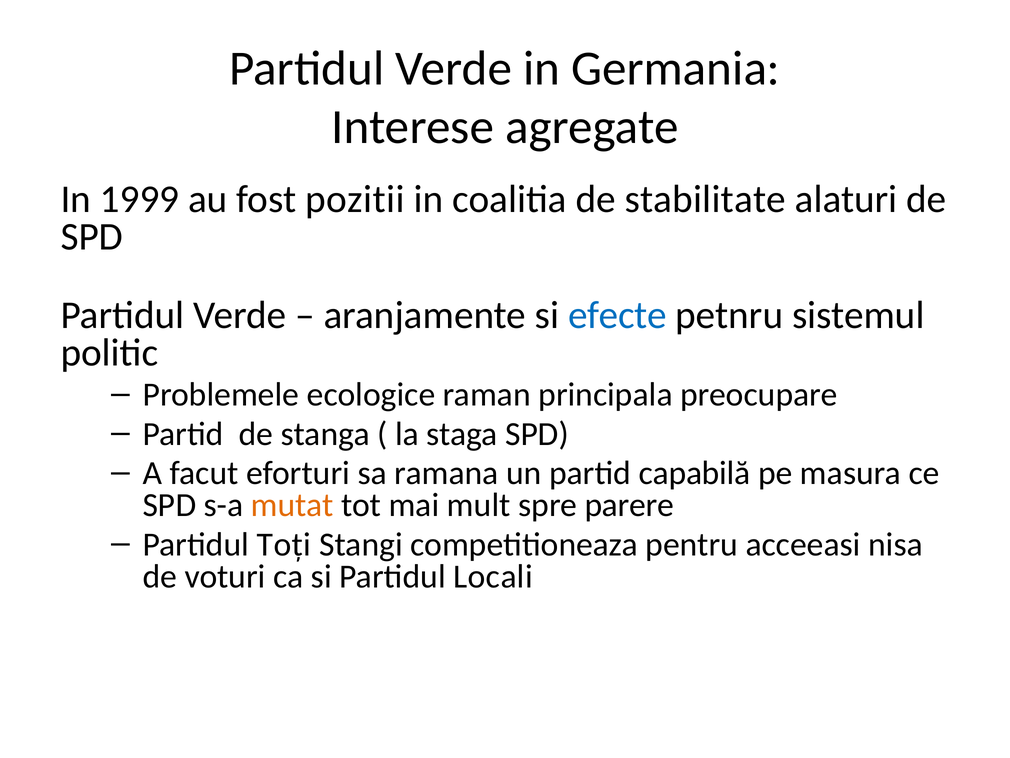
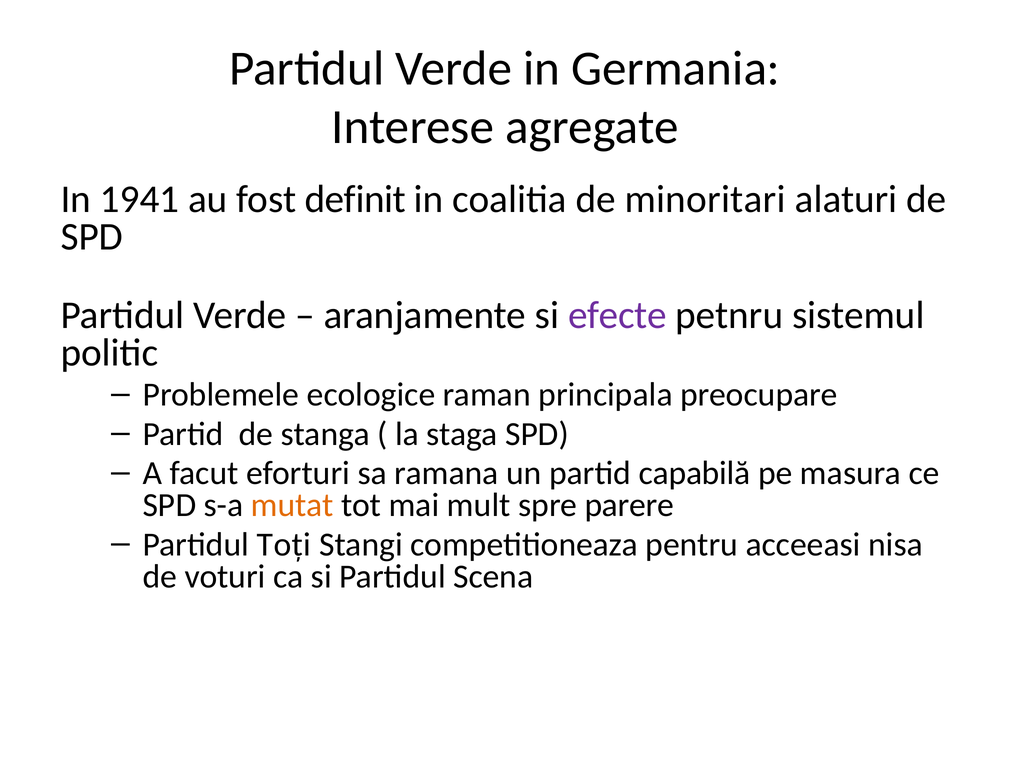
1999: 1999 -> 1941 (140, 199)
pozitii: pozitii -> definit (355, 199)
stabilitate: stabilitate -> minoritari (705, 199)
efecte colour: blue -> purple (617, 315)
Locali: Locali -> Scena (493, 576)
